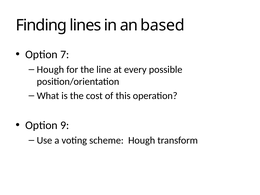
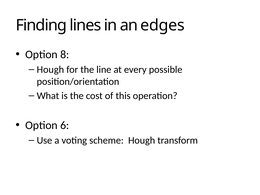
based: based -> edges (162, 25)
7: 7 -> 8 (65, 55)
9: 9 -> 6 (65, 125)
